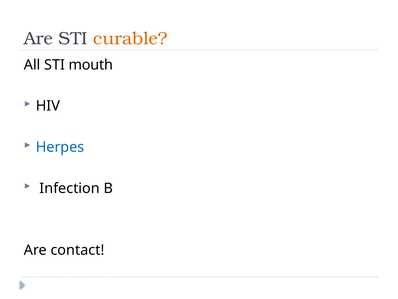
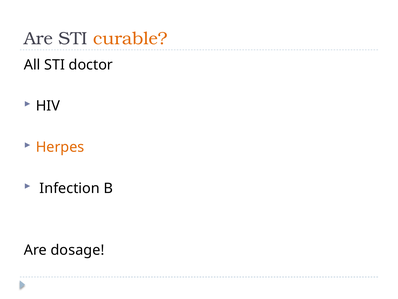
mouth: mouth -> doctor (91, 65)
Herpes colour: blue -> orange (60, 147)
contact: contact -> dosage (77, 250)
